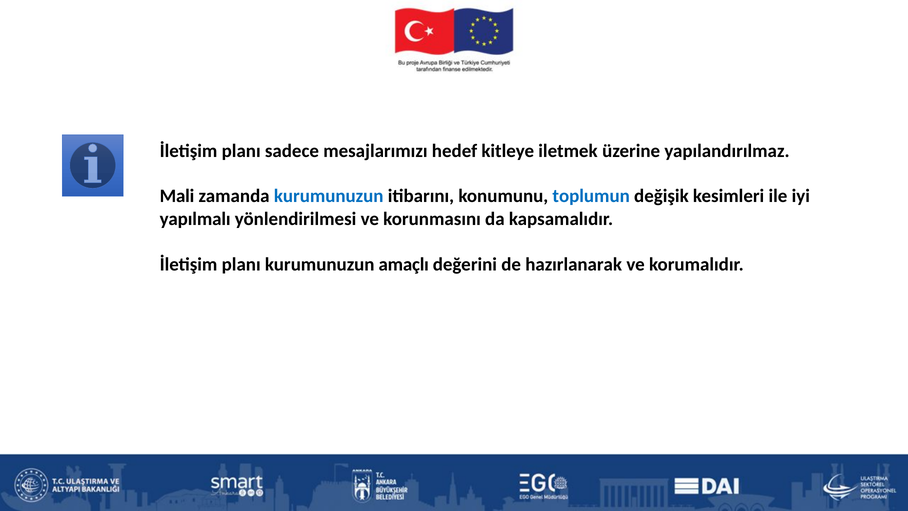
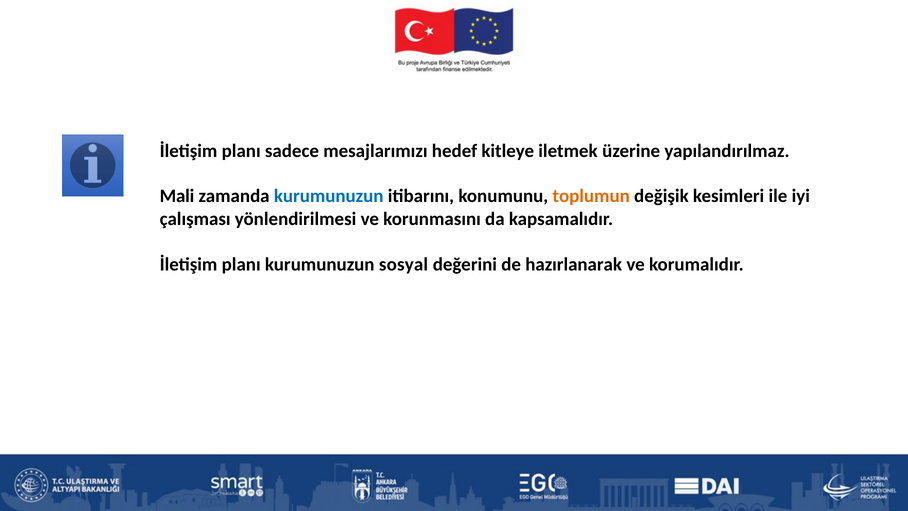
toplumun colour: blue -> orange (591, 196)
yapılmalı: yapılmalı -> çalışması (195, 219)
amaçlı: amaçlı -> sosyal (404, 264)
